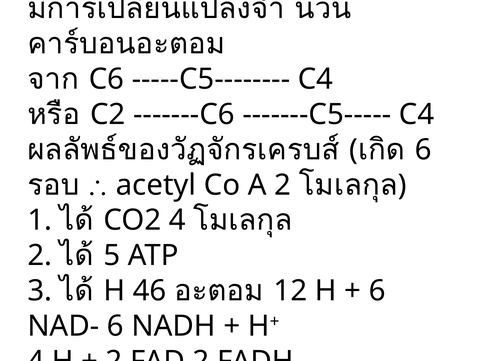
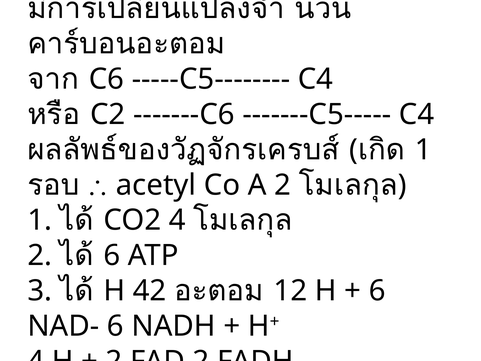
6: 6 -> 1 (423, 150)
5: 5 -> 6 (112, 255)
46: 46 -> 42 (150, 291)
